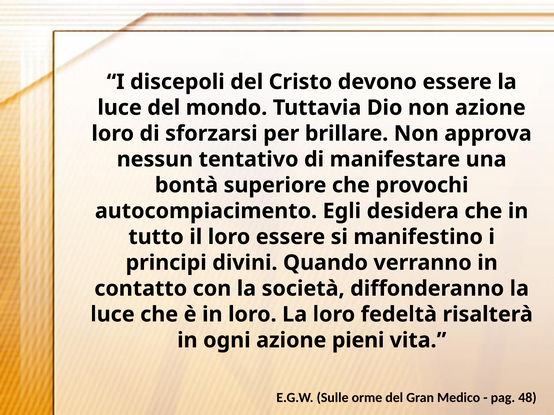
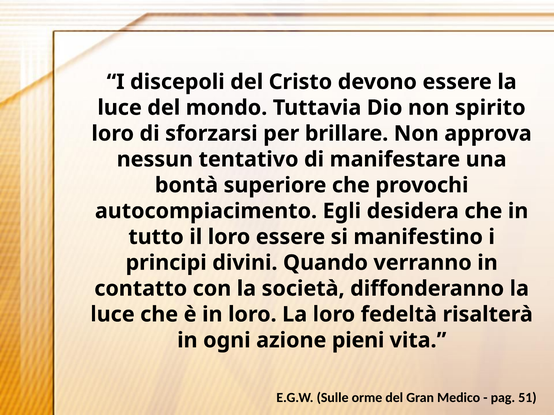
non azione: azione -> spirito (490, 108)
48: 48 -> 51 (527, 398)
